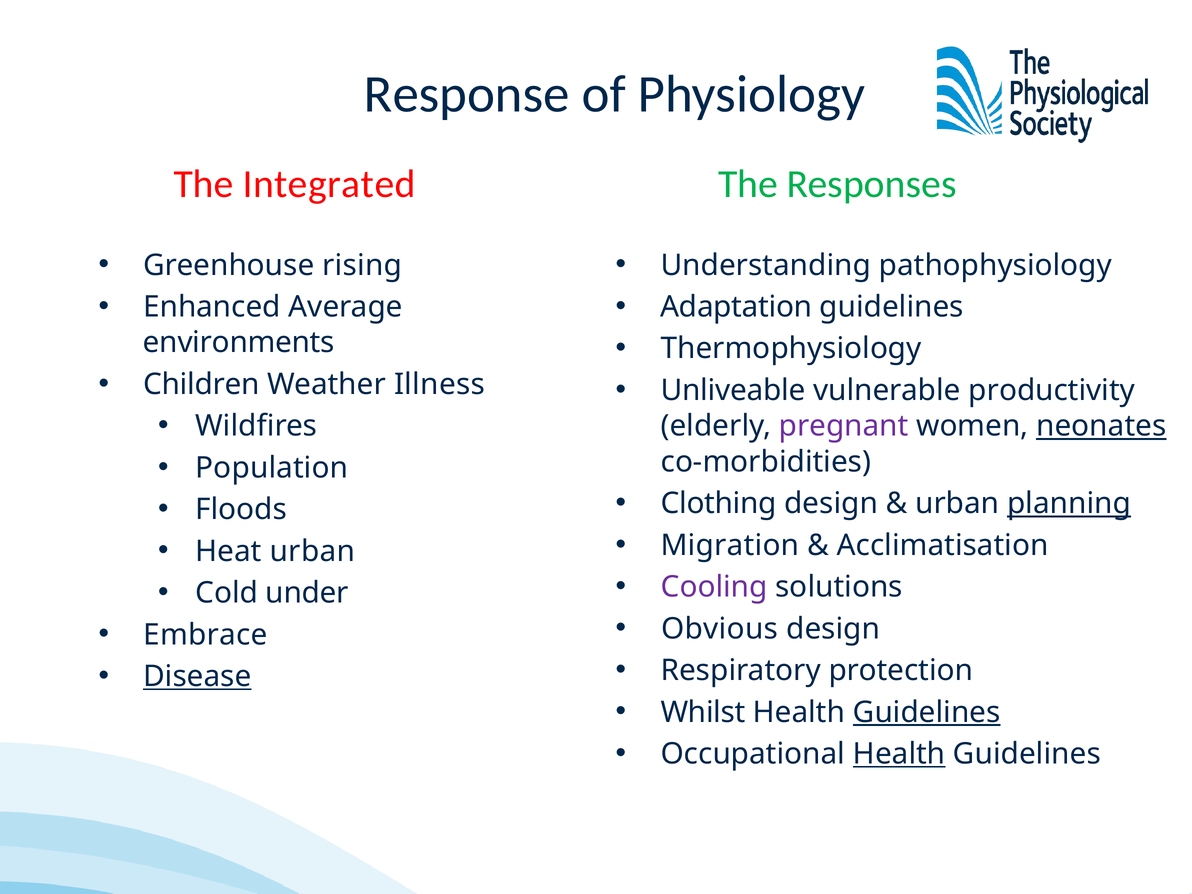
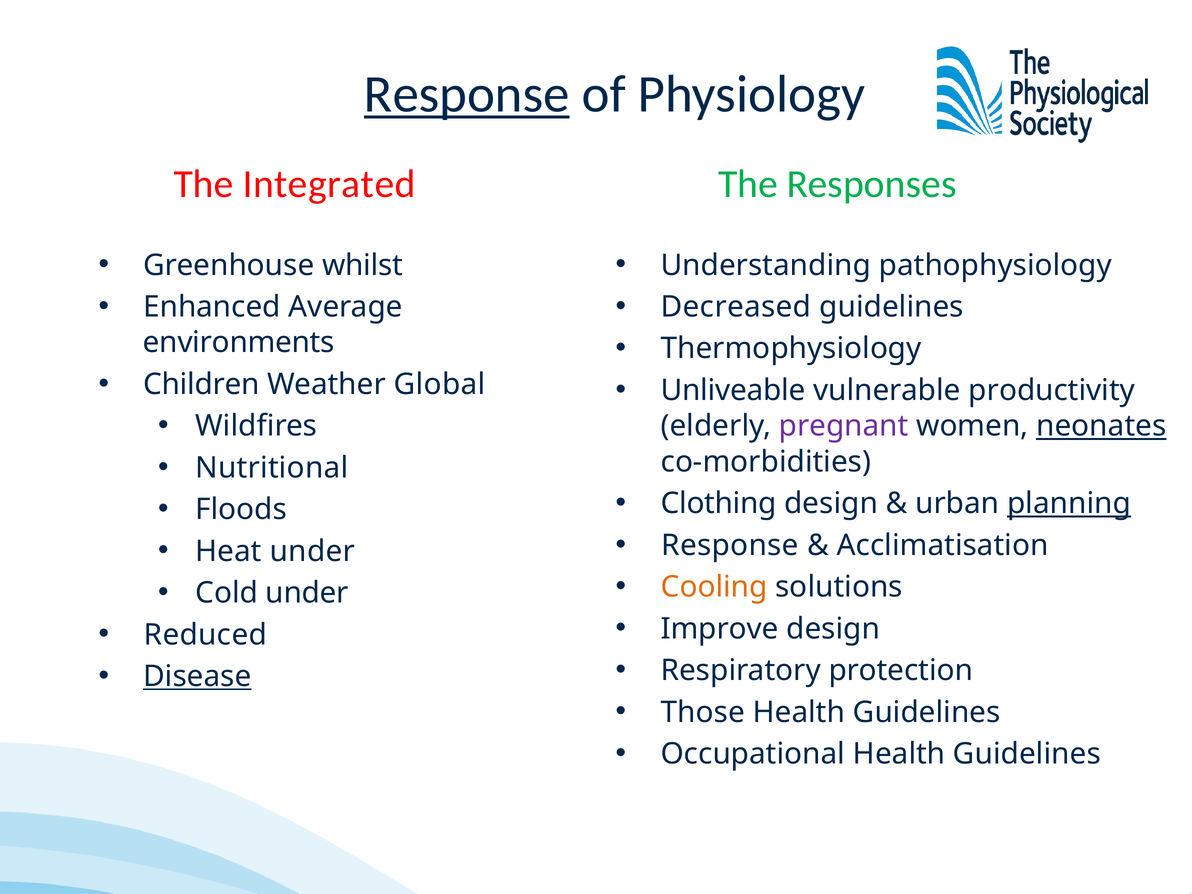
Response underline: none -> present (467, 94)
rising: rising -> whilst (362, 265)
Adaptation: Adaptation -> Decreased (736, 307)
Illness: Illness -> Global (440, 384)
Population: Population -> Nutritional (272, 468)
Migration: Migration -> Response (730, 545)
Heat urban: urban -> under (312, 551)
Cooling colour: purple -> orange (714, 587)
Obvious: Obvious -> Improve (720, 629)
Embrace: Embrace -> Reduced (205, 635)
Whilst: Whilst -> Those (703, 712)
Guidelines underline: present -> none (927, 712)
Health underline: present -> none (899, 754)
